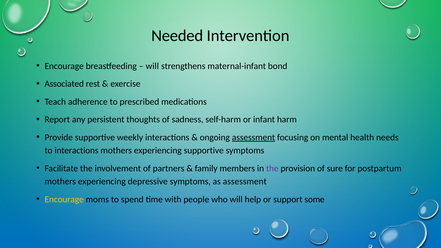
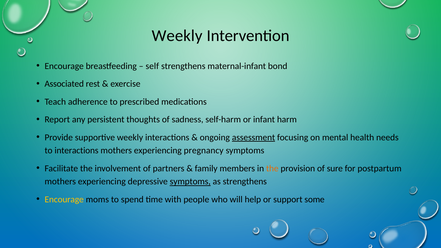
Needed: Needed -> Weekly (177, 36)
will: will -> self (152, 66)
experiencing supportive: supportive -> pregnancy (204, 151)
the colour: purple -> orange (272, 168)
symptoms underline: none -> present (190, 182)
as assessment: assessment -> strengthens (245, 182)
